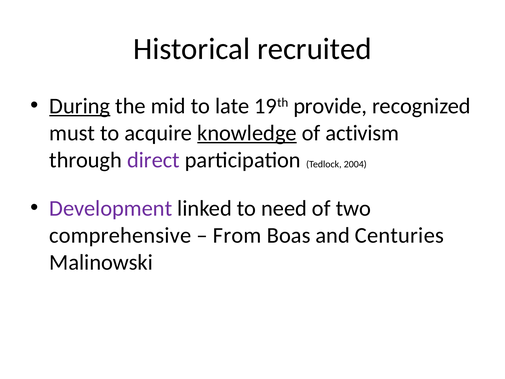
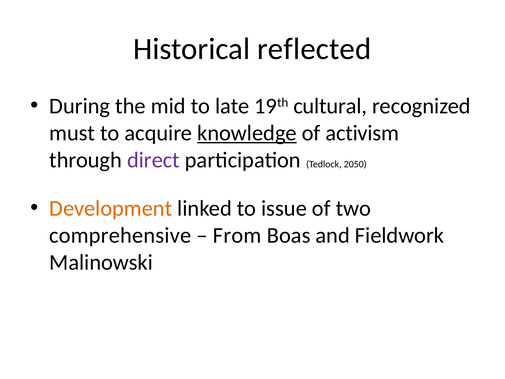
recruited: recruited -> reflected (314, 49)
During underline: present -> none (80, 106)
provide: provide -> cultural (330, 106)
2004: 2004 -> 2050 (355, 164)
Development colour: purple -> orange (111, 208)
need: need -> issue (284, 208)
Centuries: Centuries -> Fieldwork (400, 235)
